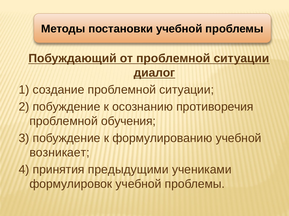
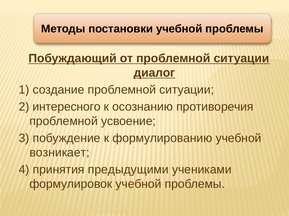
2 побуждение: побуждение -> интересного (67, 107)
обучения: обучения -> усвоение (128, 122)
